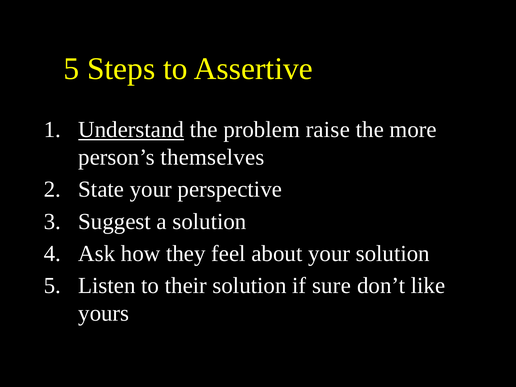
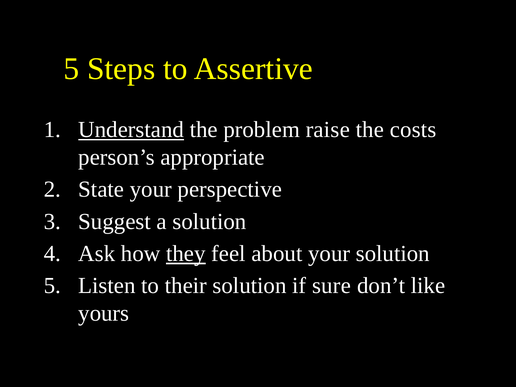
more: more -> costs (413, 130)
themselves: themselves -> appropriate (213, 157)
they underline: none -> present (186, 254)
